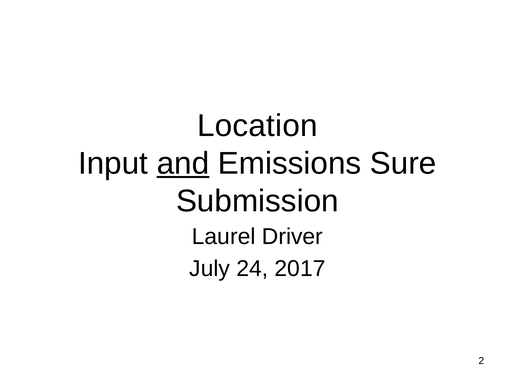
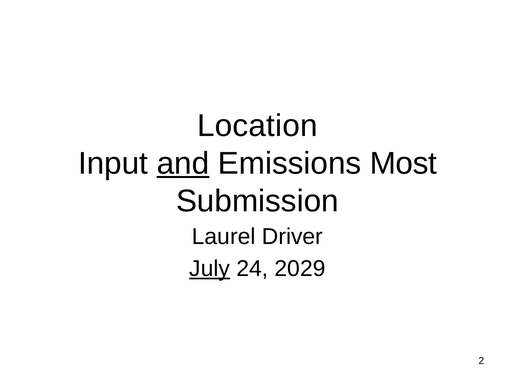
Sure: Sure -> Most (403, 164)
July underline: none -> present (210, 269)
2017: 2017 -> 2029 (300, 269)
